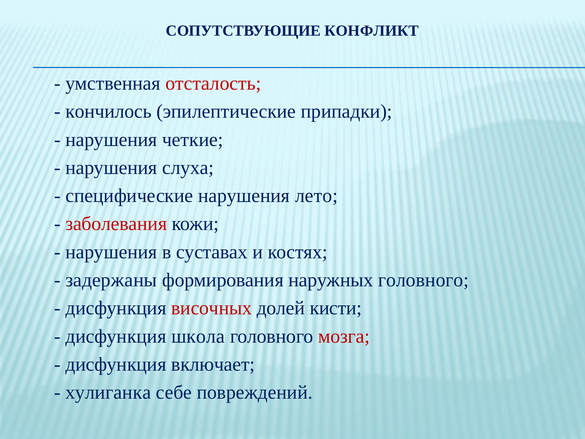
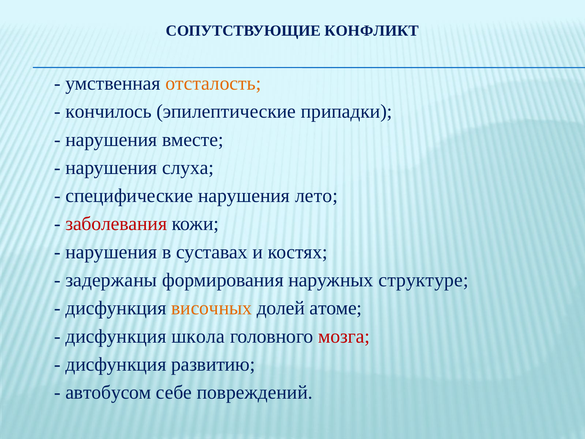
отсталость colour: red -> orange (213, 83)
четкие: четкие -> вместе (193, 140)
наружных головного: головного -> структуре (424, 280)
височных colour: red -> orange (212, 308)
кисти: кисти -> атоме (336, 308)
включает: включает -> развитию (213, 364)
хулиганка: хулиганка -> автобусом (108, 392)
